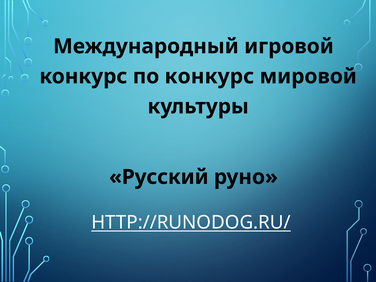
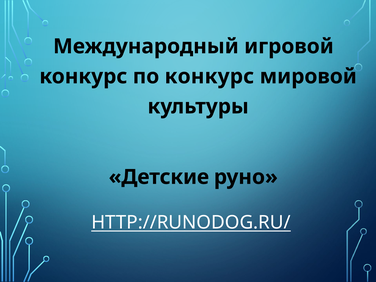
Русский: Русский -> Детские (159, 177)
